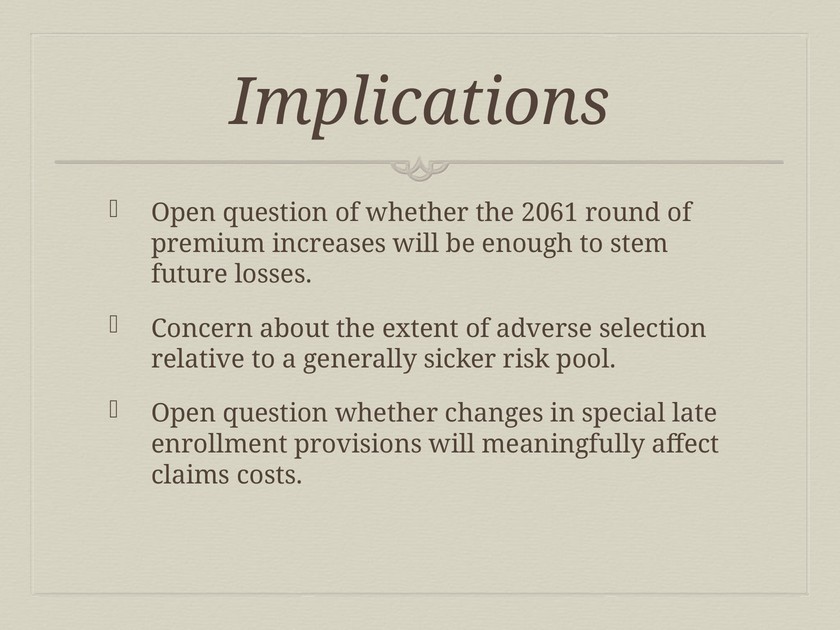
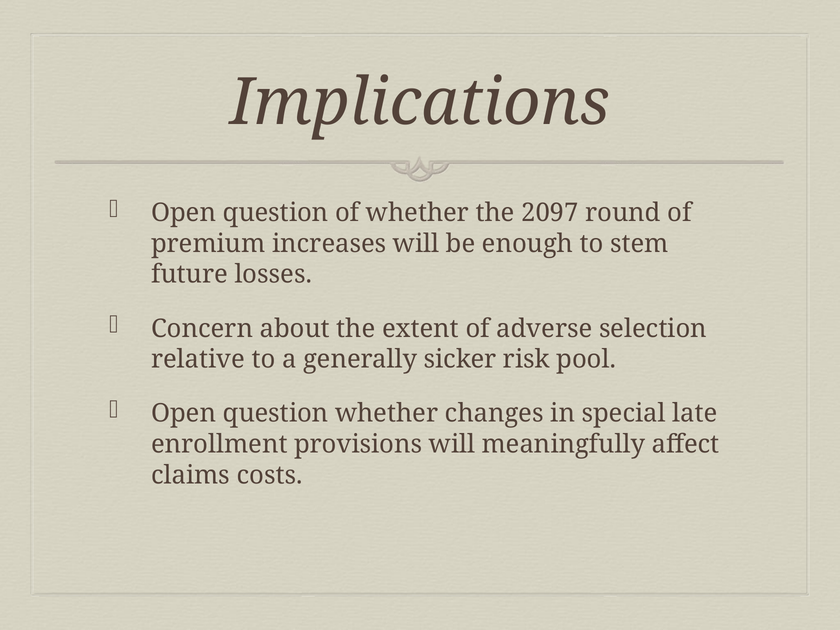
2061: 2061 -> 2097 (550, 213)
